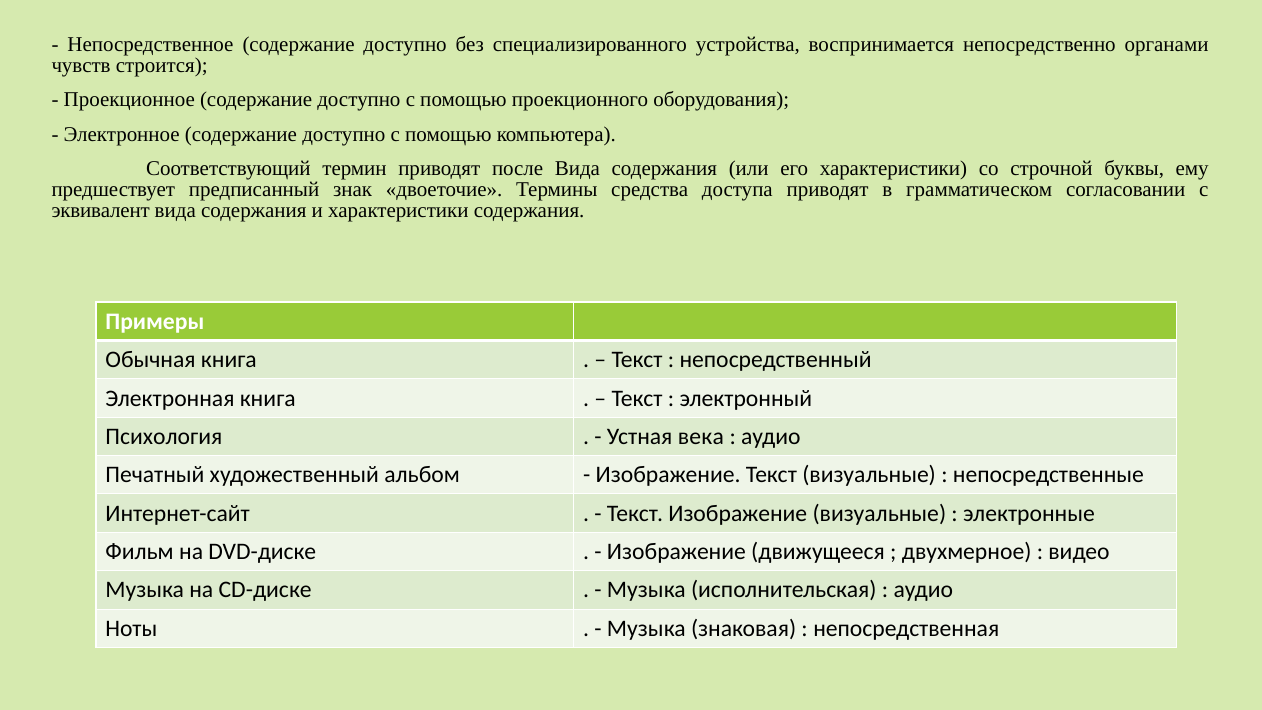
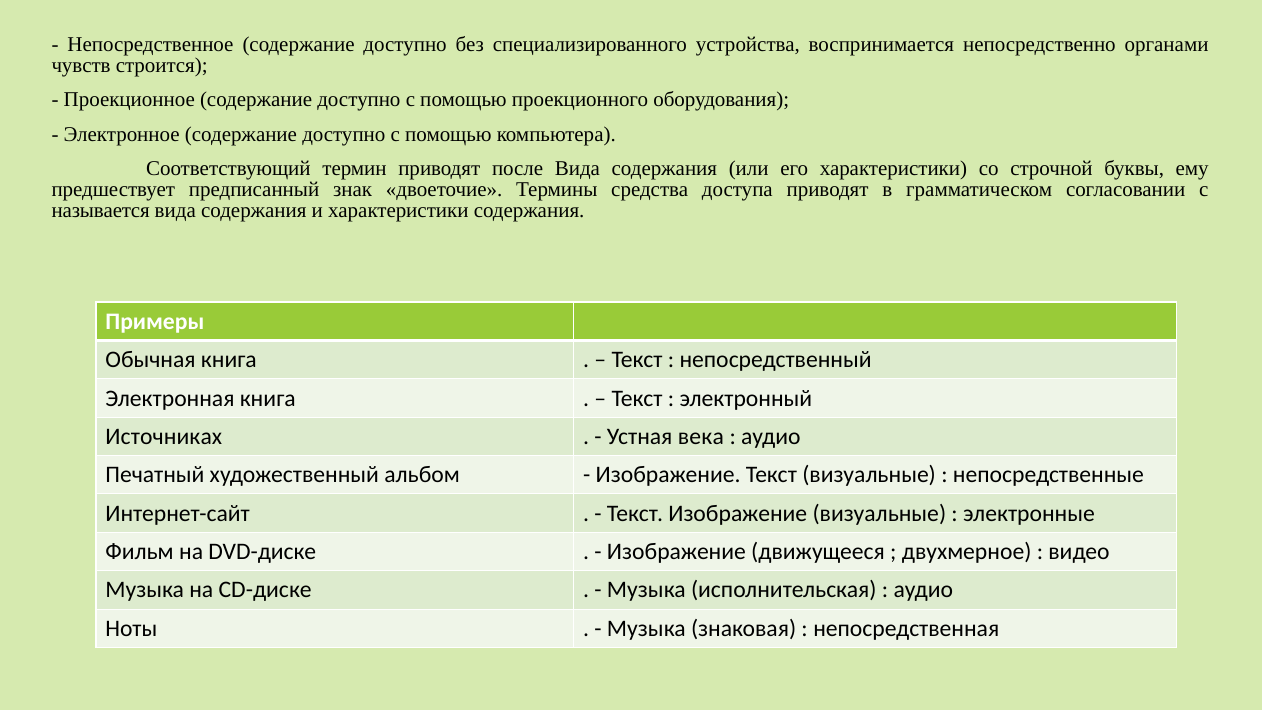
эквивалент: эквивалент -> называется (101, 210)
Психология: Психология -> Источниках (164, 437)
